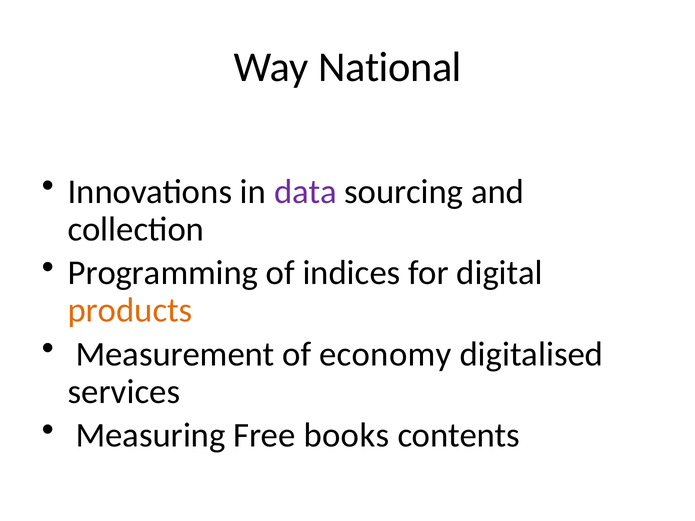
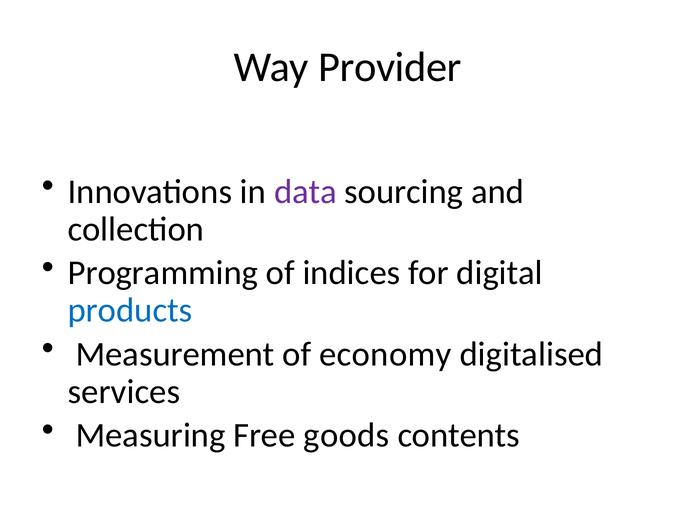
National: National -> Provider (390, 67)
products colour: orange -> blue (130, 311)
books: books -> goods (346, 436)
